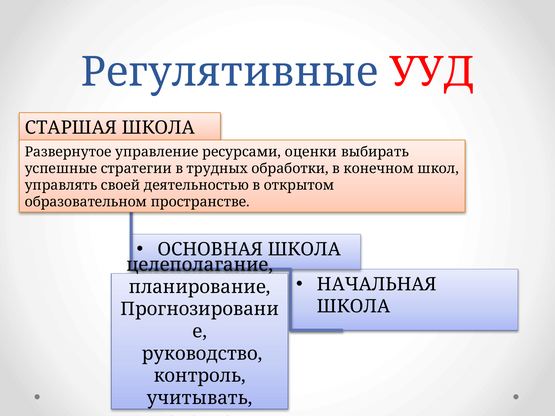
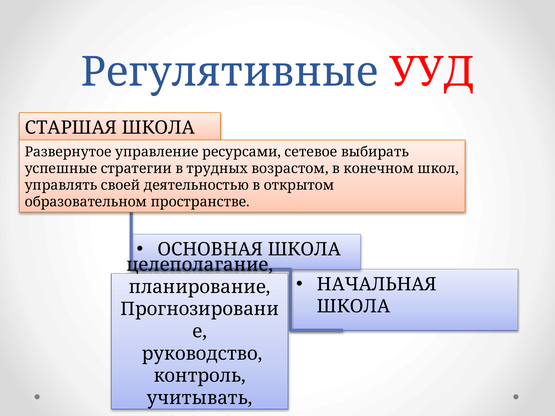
оценки: оценки -> сетевое (311, 152)
обработки: обработки -> возрастом (290, 169)
